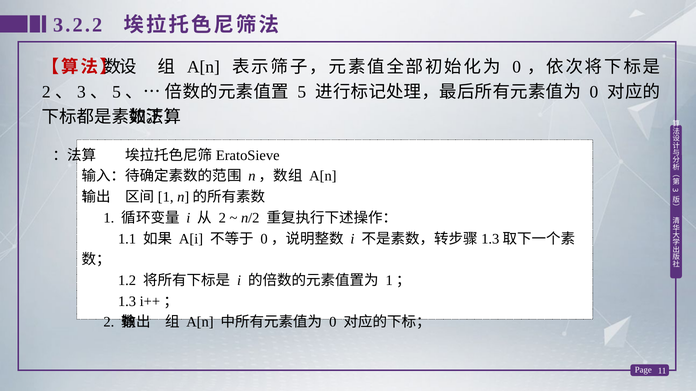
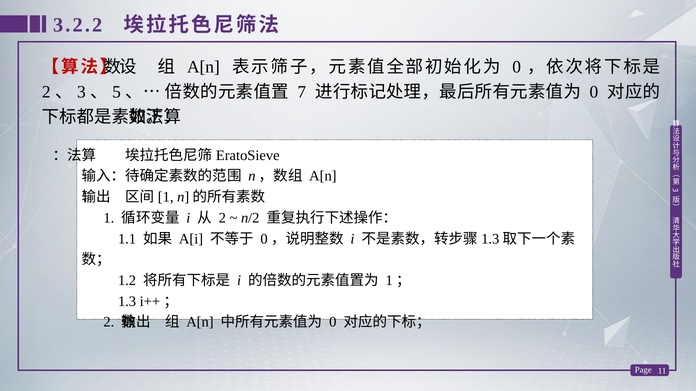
5: 5 -> 7 (302, 92)
